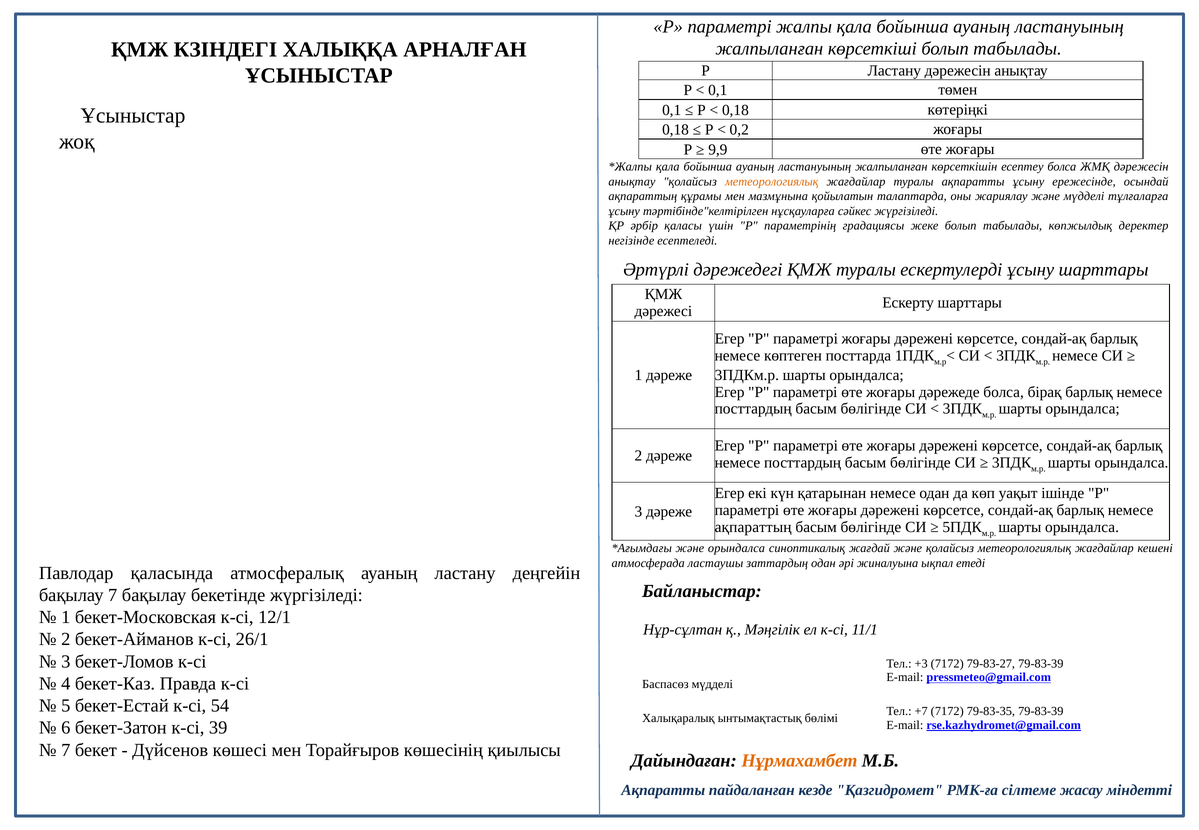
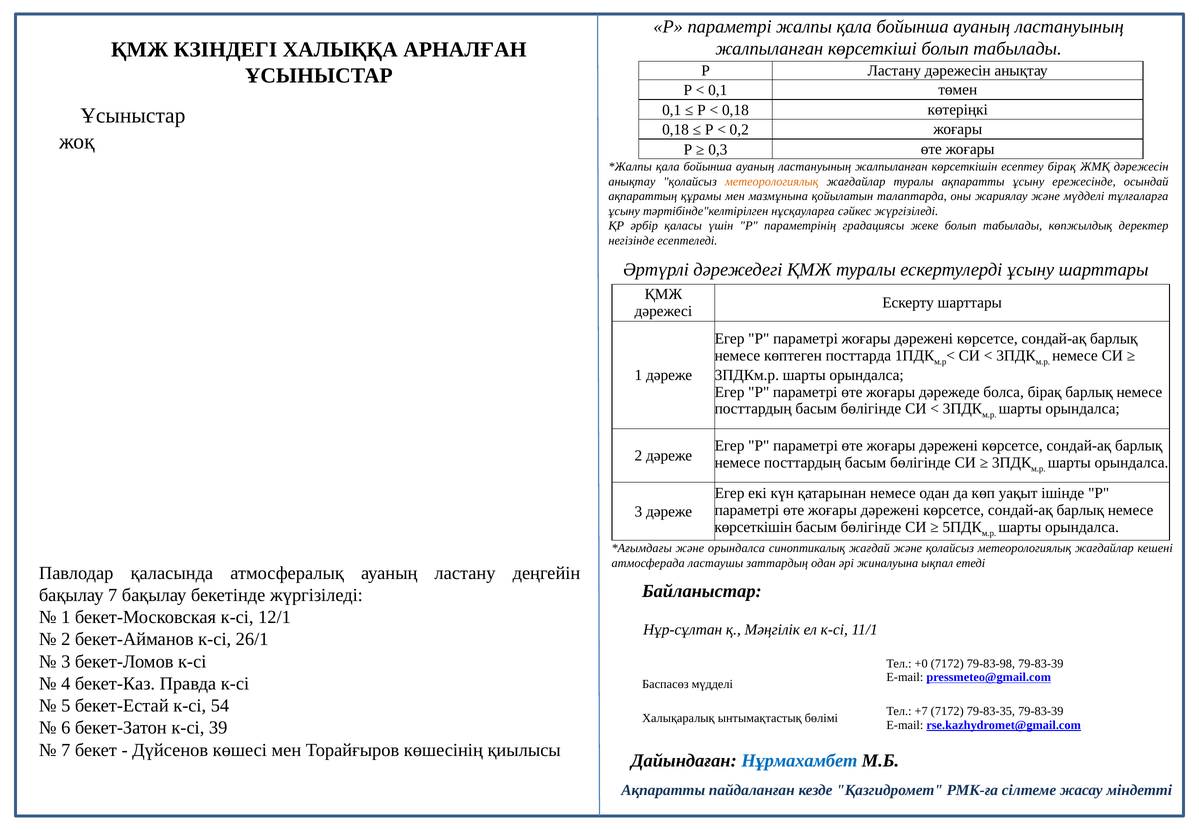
9,9: 9,9 -> 0,3 (718, 150)
есептеу болса: болса -> бірақ (1062, 167)
ақпараттың: ақпараттың -> көрсеткішін (753, 527)
+3: +3 -> +0 (921, 664)
79-83-27: 79-83-27 -> 79-83-98 (991, 664)
Нұрмахамбет colour: orange -> blue (799, 761)
